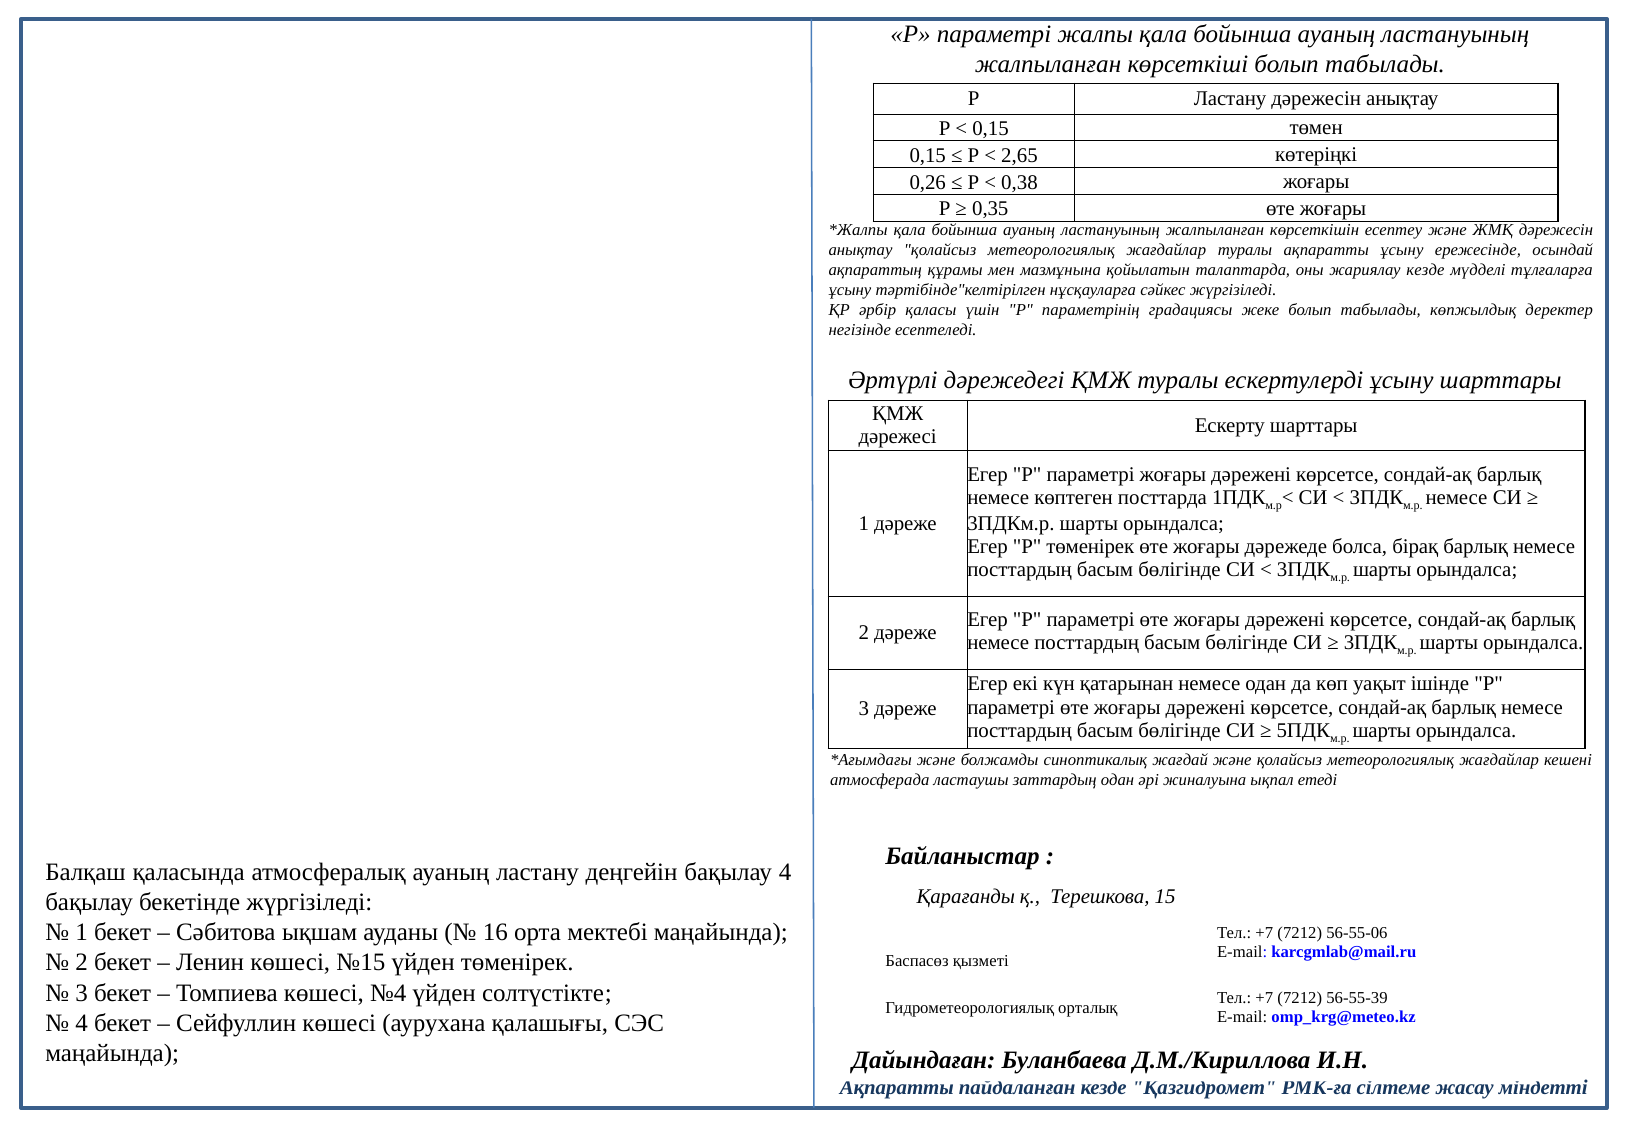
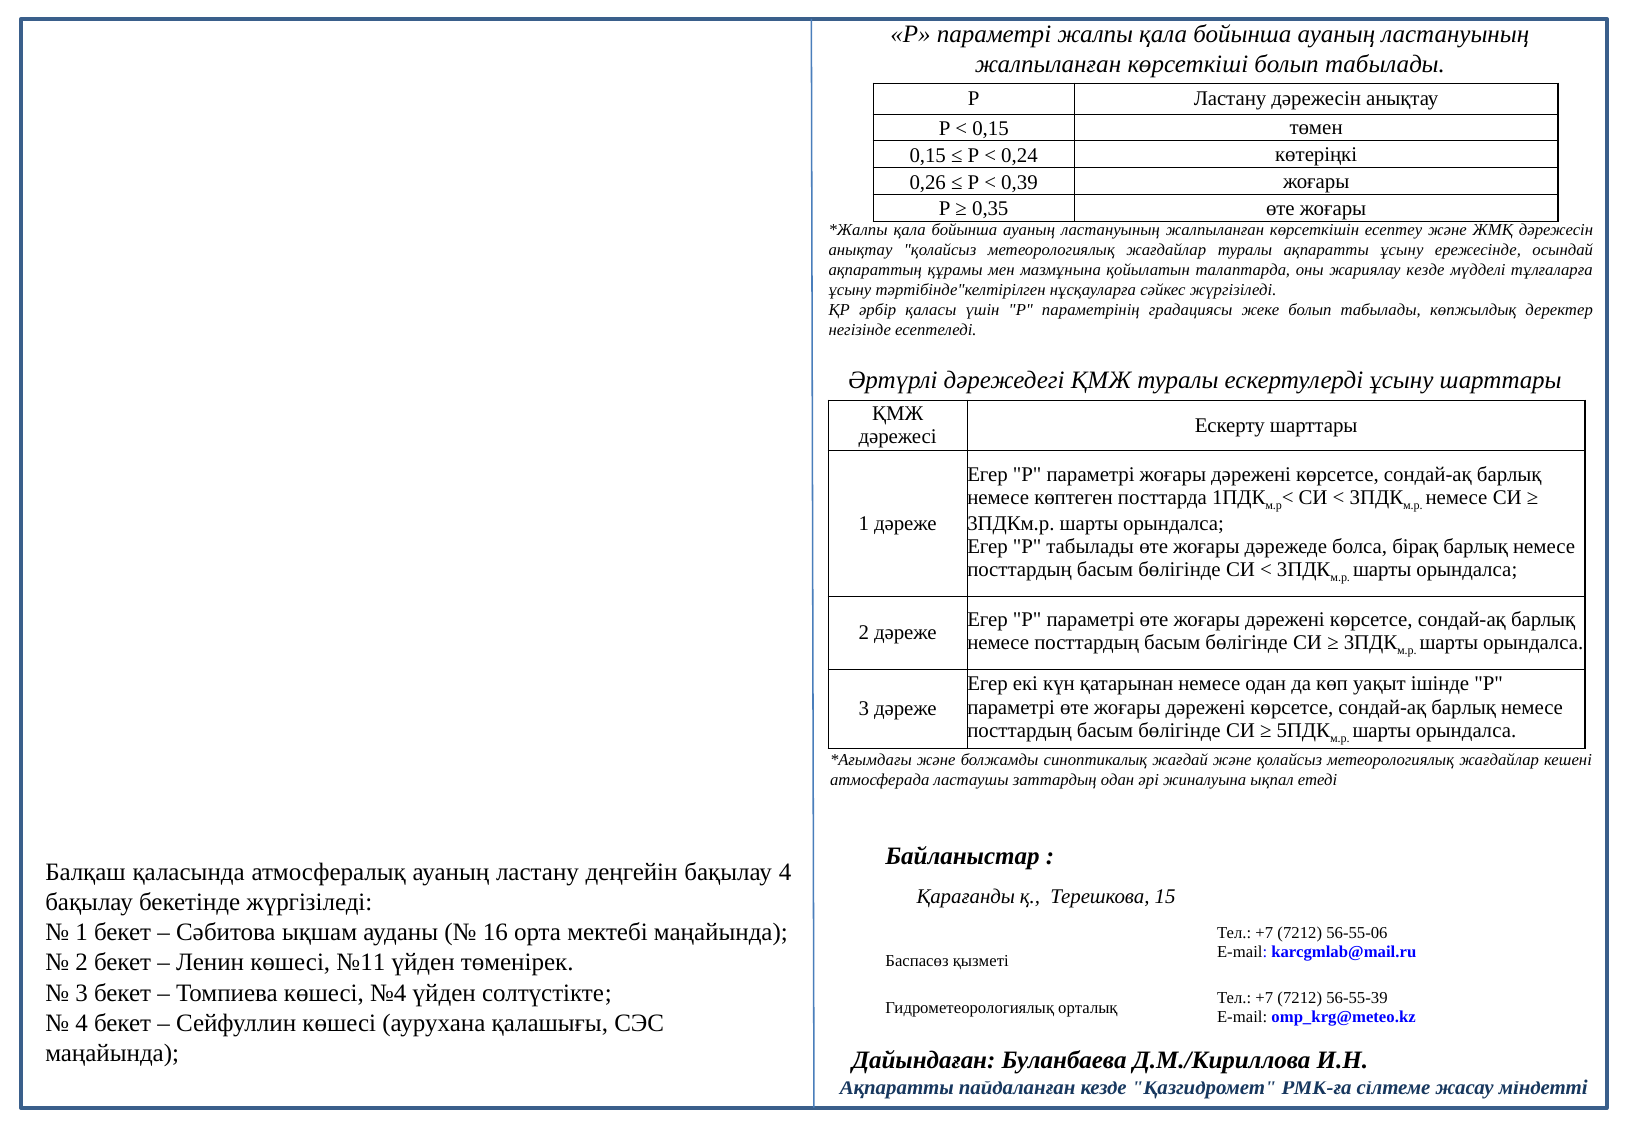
2,65: 2,65 -> 0,24 (1019, 155)
0,38: 0,38 -> 0,39 (1019, 182)
P төменірек: төменірек -> табылады (1090, 547)
№15: №15 -> №11 (361, 963)
